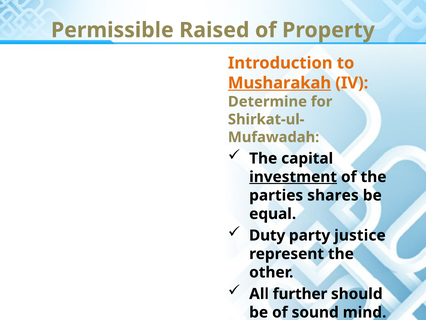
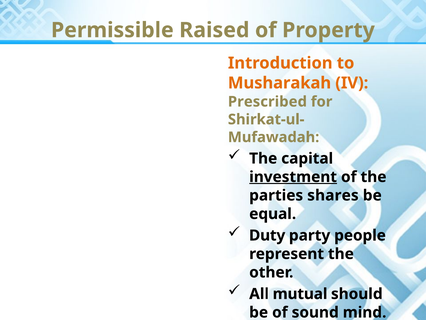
Musharakah underline: present -> none (279, 83)
Determine: Determine -> Prescribed (267, 102)
justice: justice -> people (360, 235)
further: further -> mutual (300, 293)
